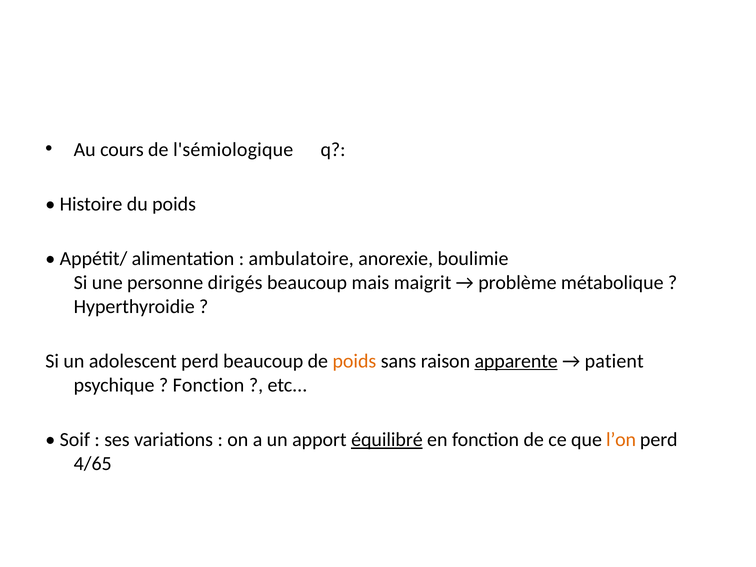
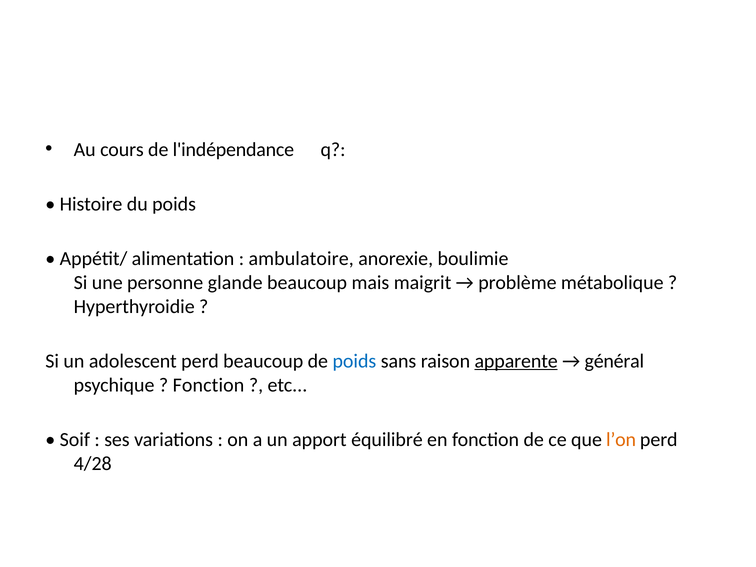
l'sémiologique: l'sémiologique -> l'indépendance (233, 149)
dirigés: dirigés -> glande (235, 283)
poids colour: orange -> blue (354, 361)
patient: patient -> général (614, 361)
équilibré underline: present -> none (387, 440)
4/65: 4/65 -> 4/28 (93, 464)
